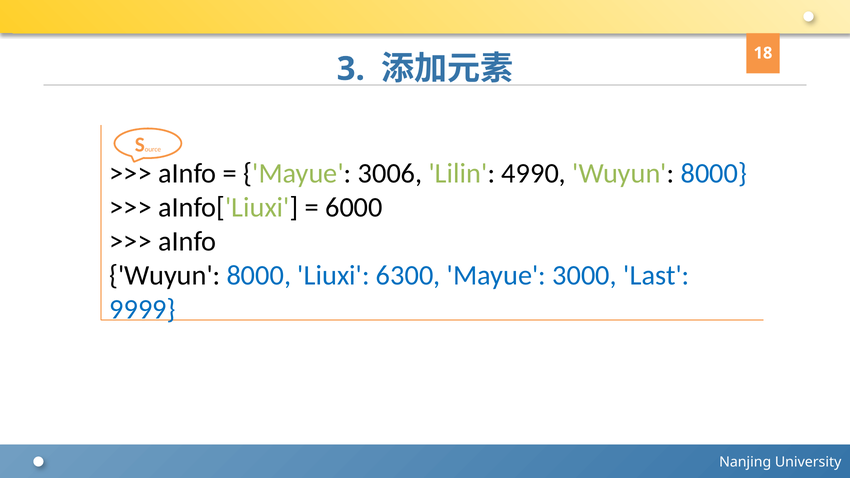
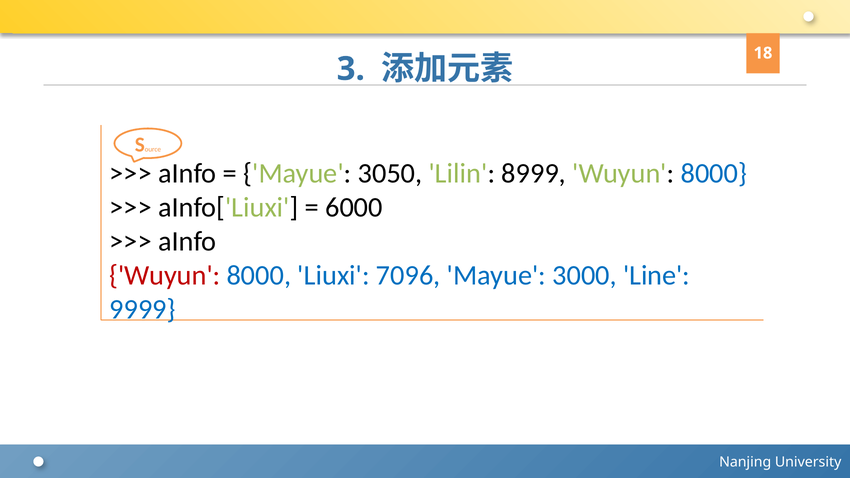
3006: 3006 -> 3050 (390, 174)
4990: 4990 -> 8999 (534, 174)
Wuyun colour: black -> red (165, 276)
6300: 6300 -> 7096 (408, 276)
Last: Last -> Line (657, 276)
